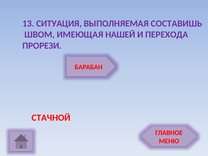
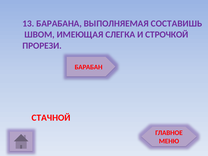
СИТУАЦИЯ: СИТУАЦИЯ -> БАРАБАНА (59, 23)
НАШЕЙ: НАШЕЙ -> СЛЕГКА (120, 35)
ПЕРЕХОДА: ПЕРЕХОДА -> СТРОЧКОЙ (167, 35)
